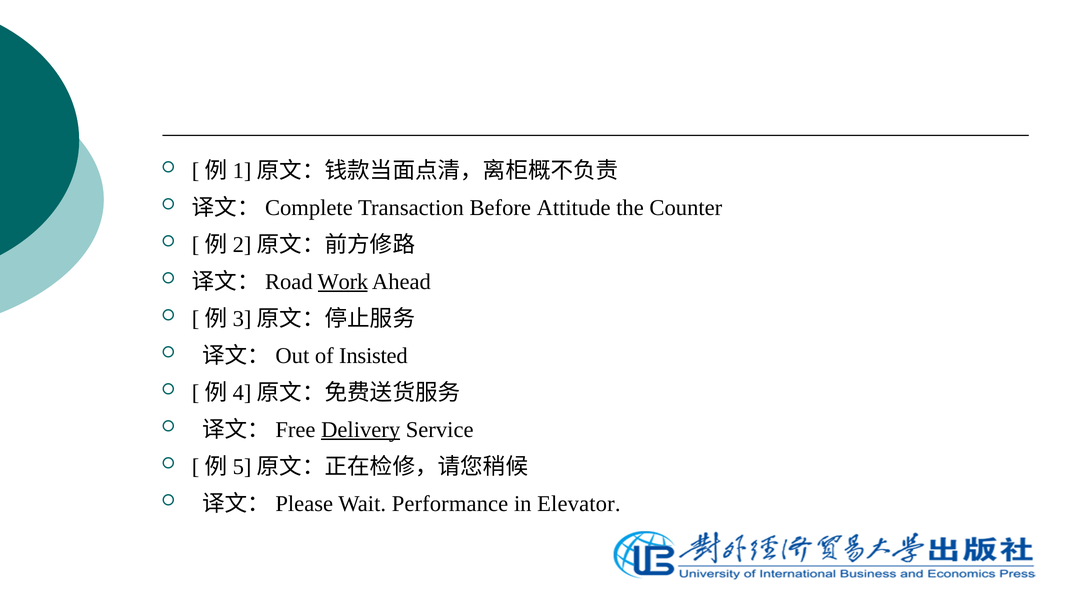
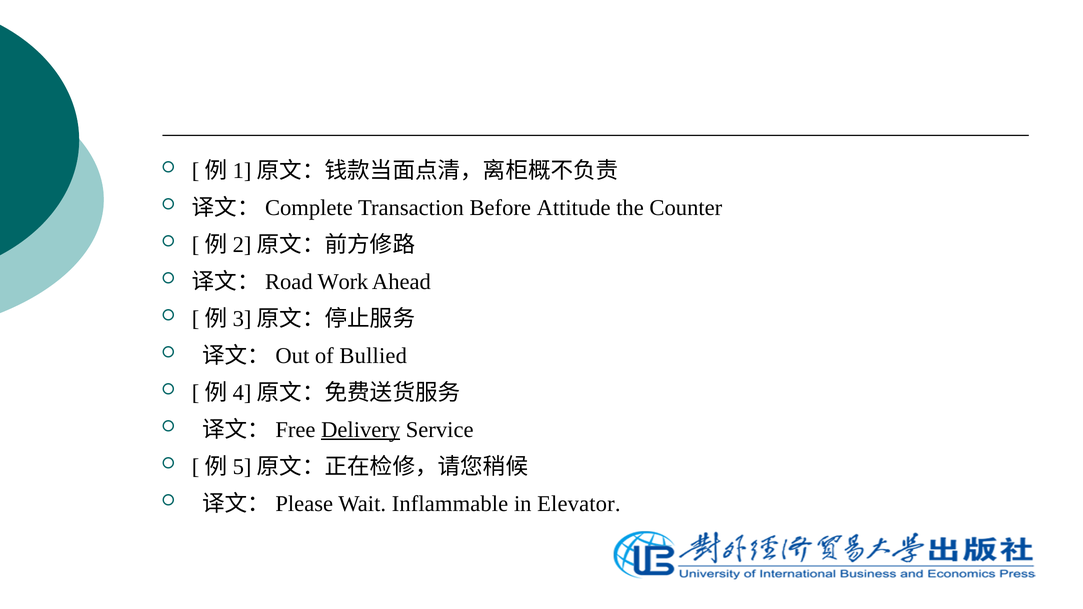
Work underline: present -> none (343, 282)
Insisted: Insisted -> Bullied (373, 356)
Performance: Performance -> Inflammable (450, 504)
